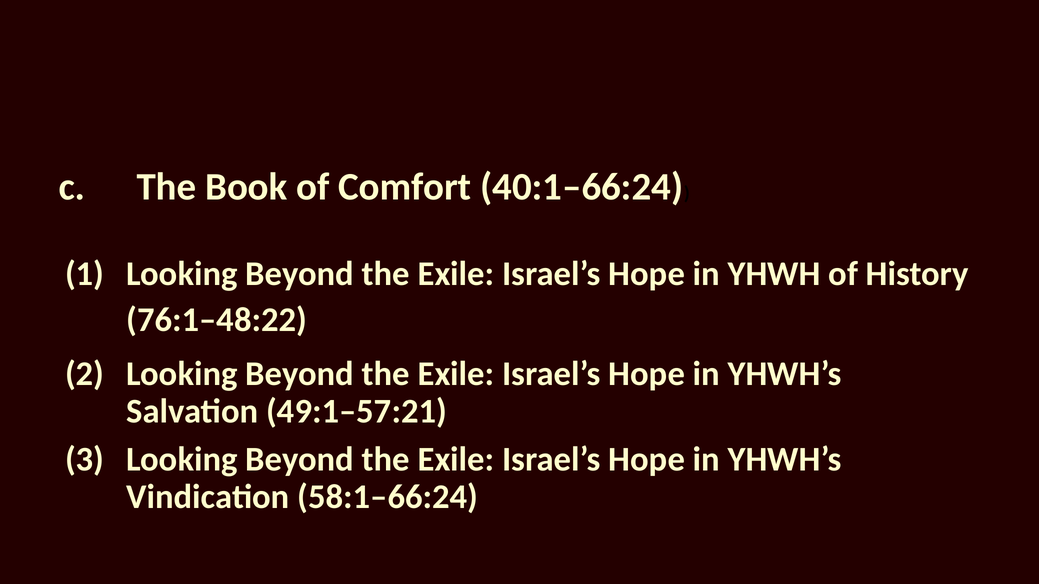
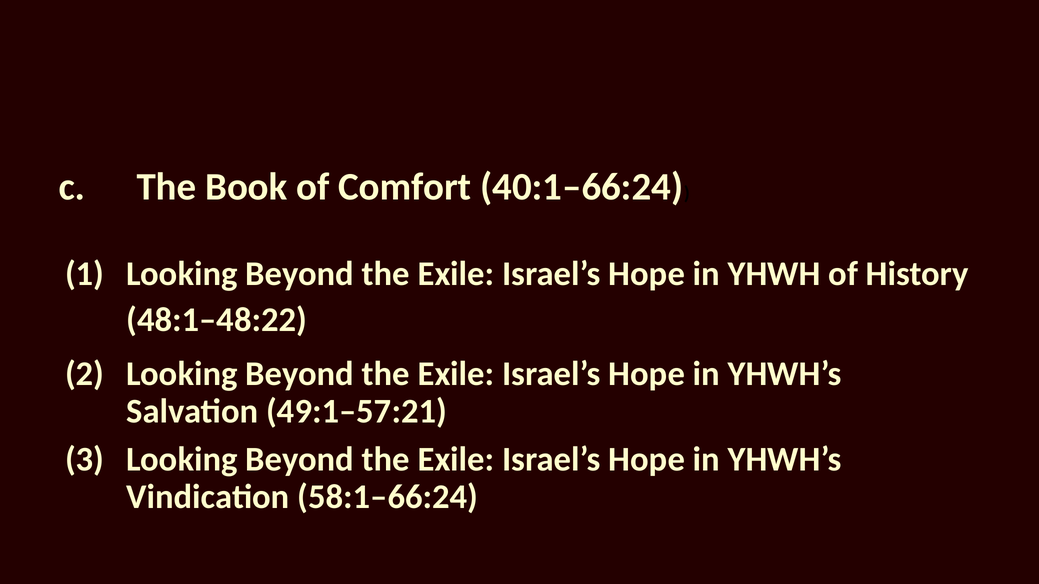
76:1–48:22: 76:1–48:22 -> 48:1–48:22 (217, 320)
